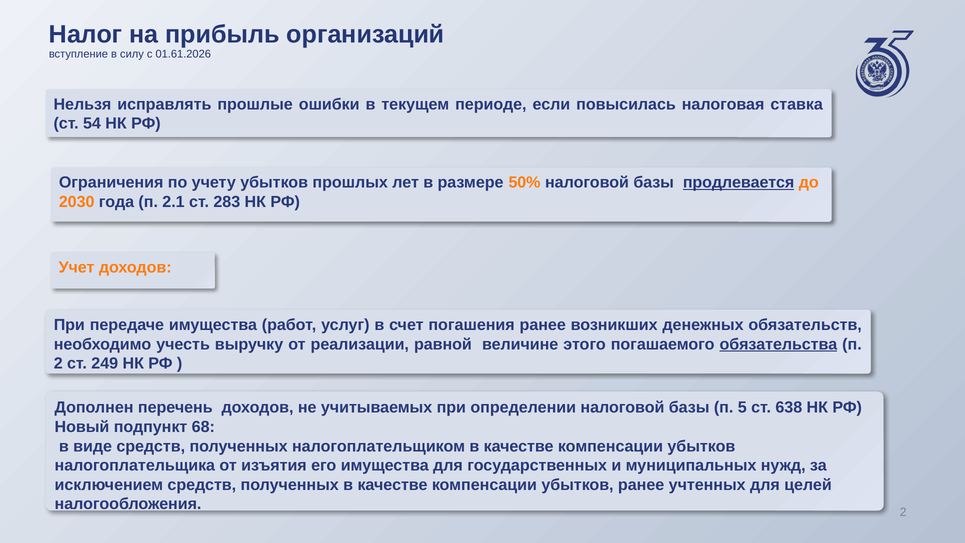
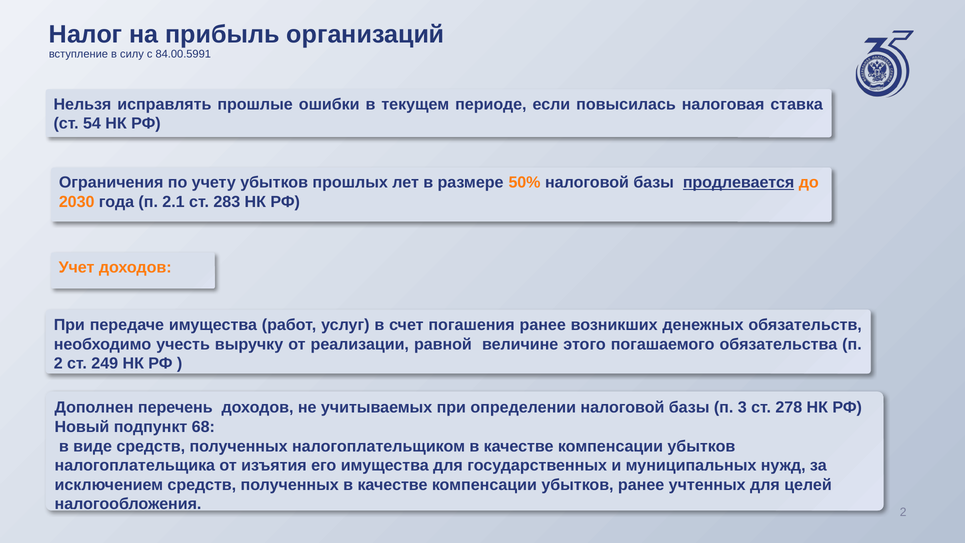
01.61.2026: 01.61.2026 -> 84.00.5991 (183, 54)
обязательства underline: present -> none (778, 344)
5: 5 -> 3 (742, 408)
638: 638 -> 278 (789, 408)
